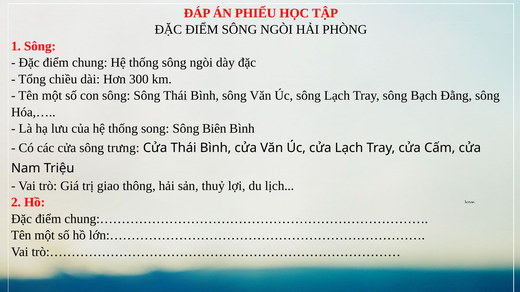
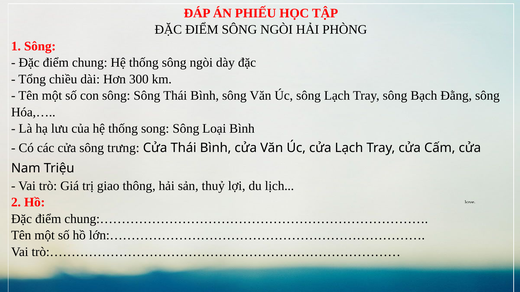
Biên: Biên -> Loại (214, 129)
